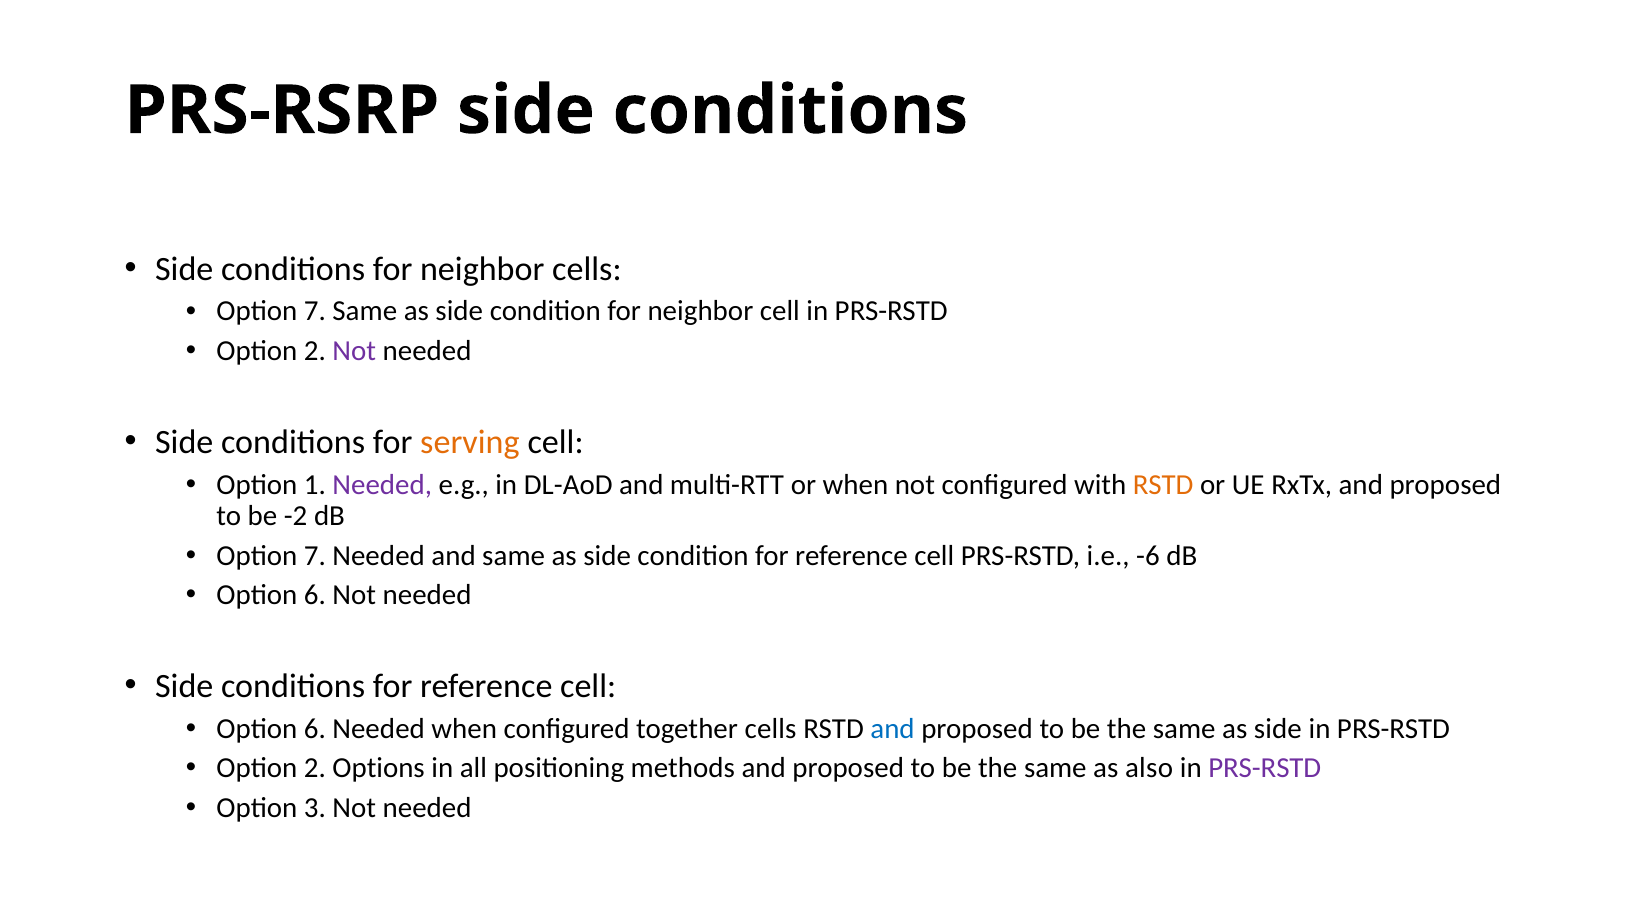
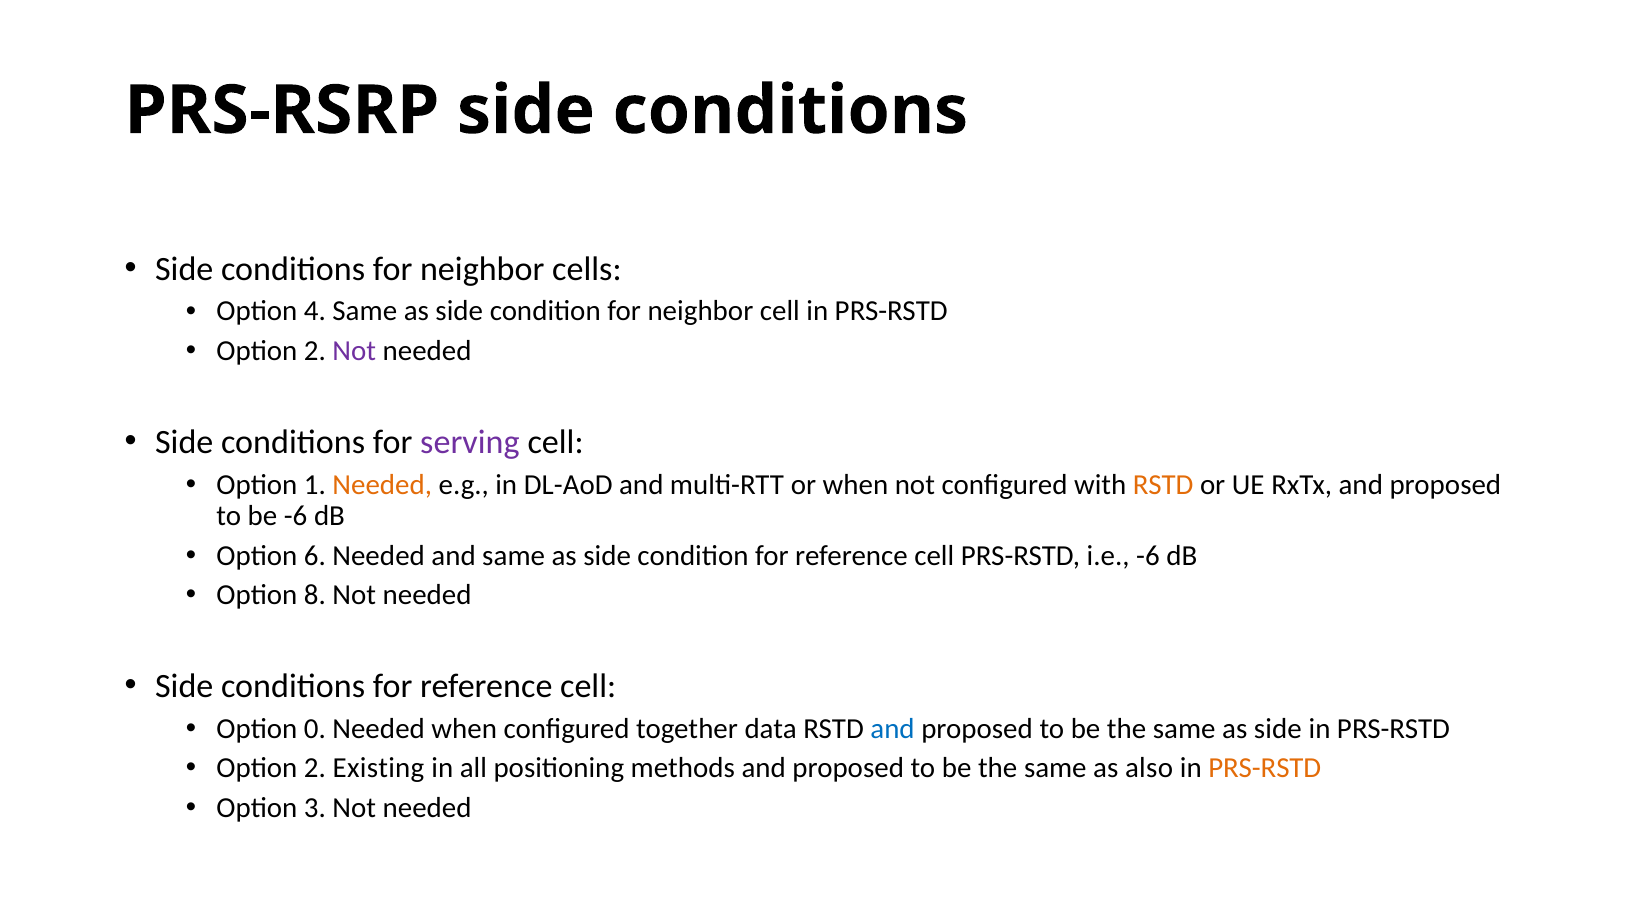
7: 7 -> 4 (315, 311)
serving colour: orange -> purple (470, 442)
Needed colour: purple -> orange (382, 485)
be -2: -2 -> -6 (296, 516)
7: 7 -> 6 (315, 556)
6: 6 -> 8 (315, 595)
6: 6 -> 0 (315, 729)
together cells: cells -> data (771, 729)
Options: Options -> Existing (378, 768)
PRS-RSTD colour: purple -> orange (1265, 768)
